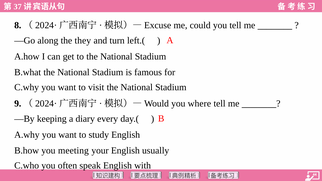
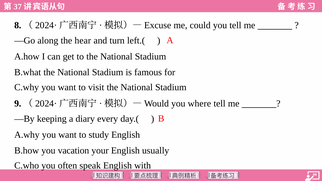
they: they -> hear (83, 41)
meeting: meeting -> vacation (73, 151)
